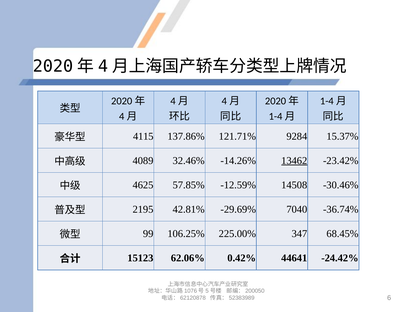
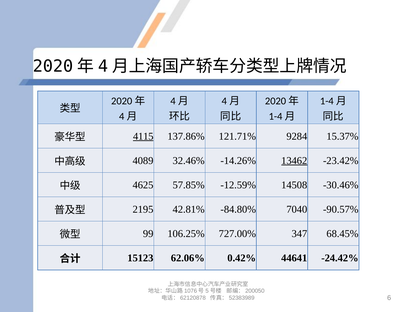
4115 underline: none -> present (143, 136)
-29.69%: -29.69% -> -84.80% (238, 209)
-36.74%: -36.74% -> -90.57% (341, 209)
225.00%: 225.00% -> 727.00% (237, 234)
